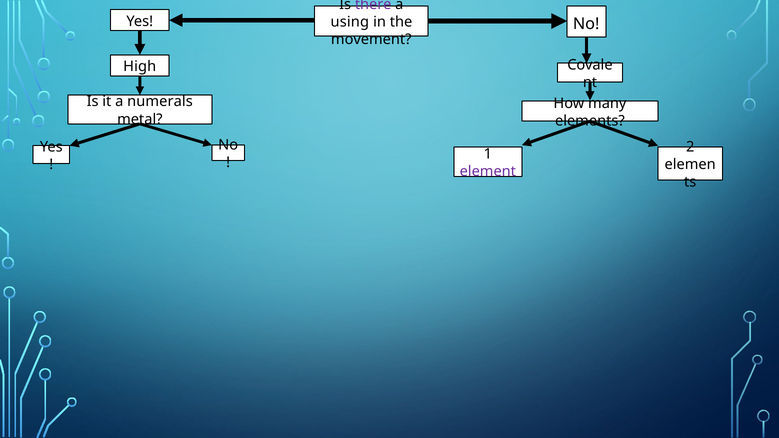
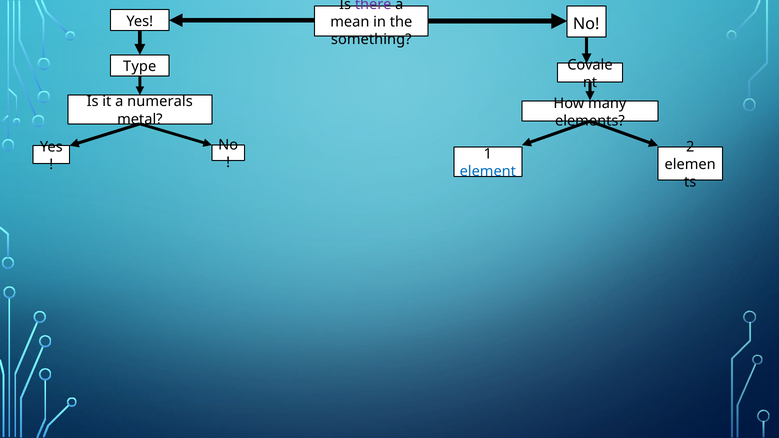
using: using -> mean (350, 22)
movement: movement -> something (371, 40)
High: High -> Type (140, 66)
element colour: purple -> blue (488, 171)
